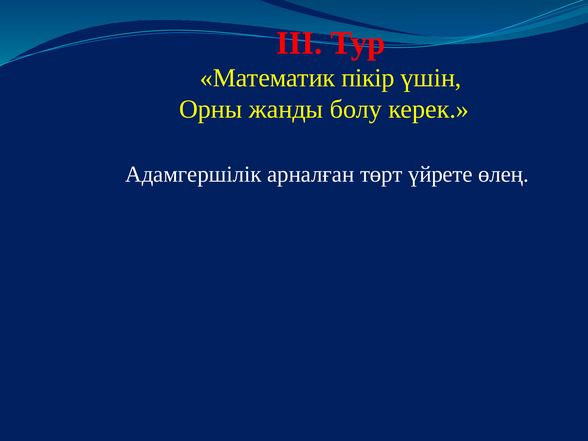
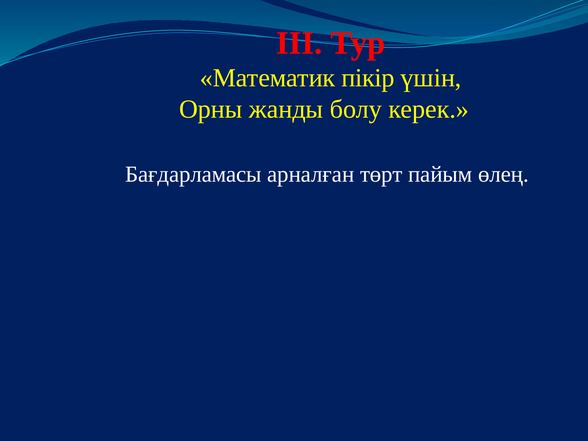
Адамгершілік: Адамгершілік -> Бағдарламасы (193, 174)
үйрете: үйрете -> пайым (440, 174)
